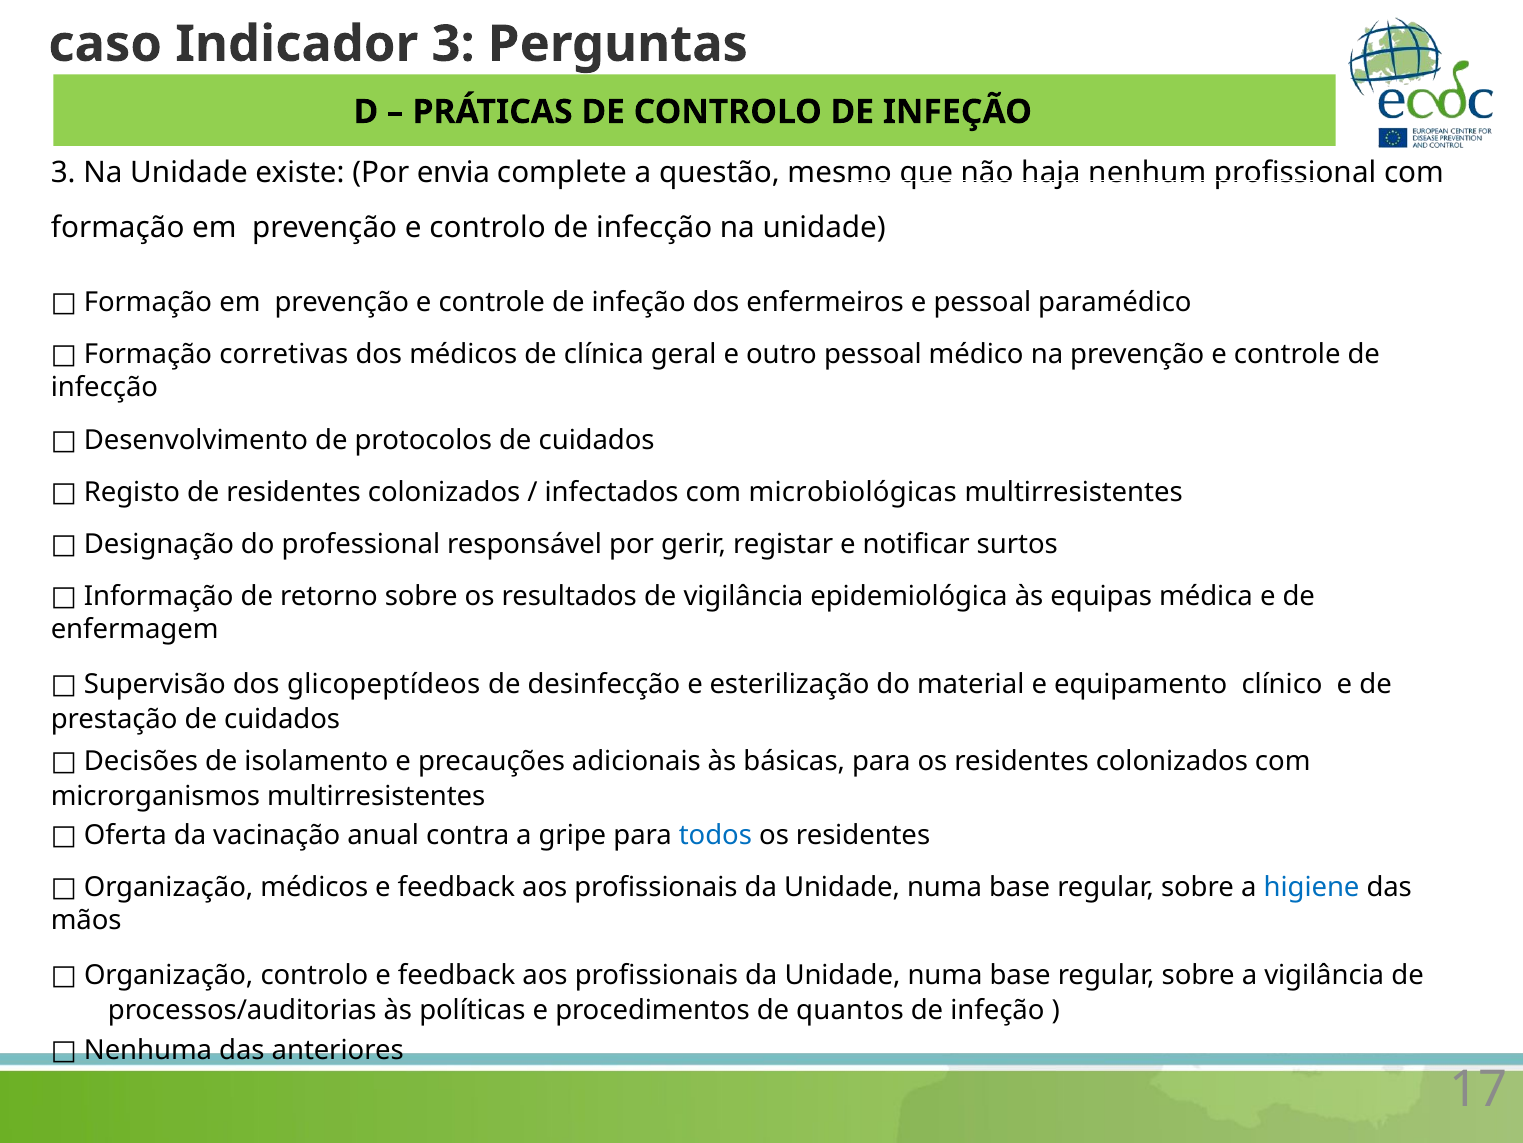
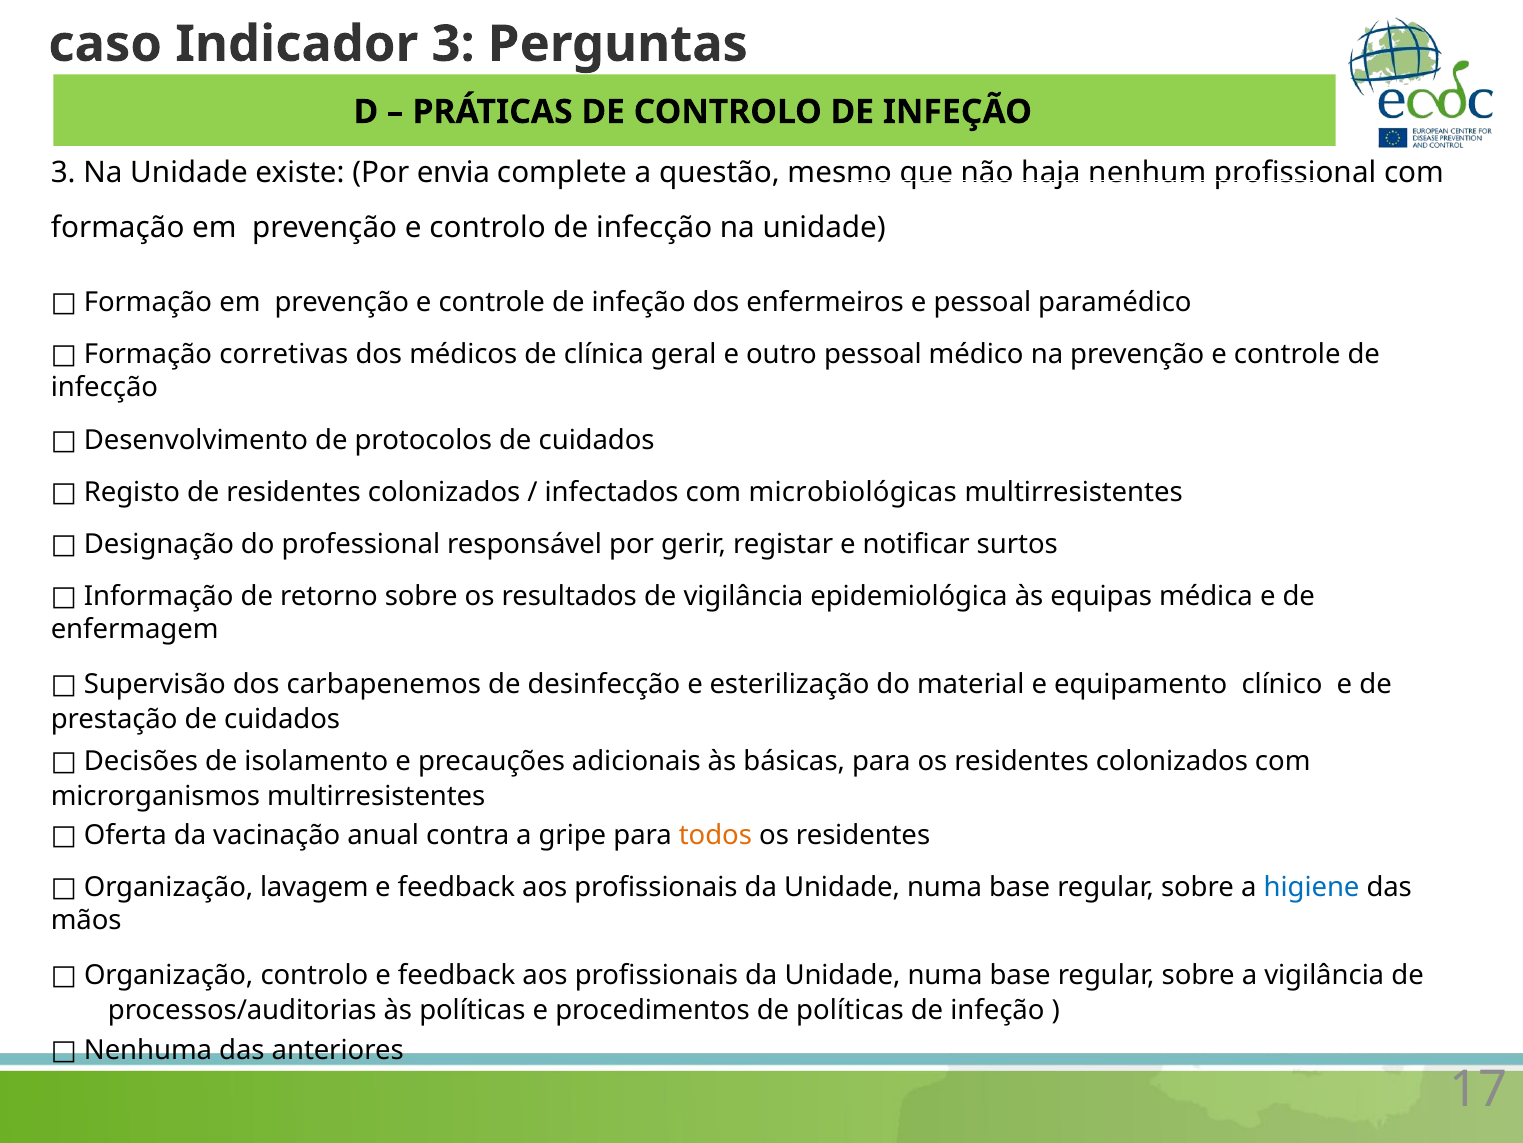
glicopeptídeos: glicopeptídeos -> carbapenemos (384, 683)
todos colour: blue -> orange (715, 835)
Organização médicos: médicos -> lavagem (314, 887)
de quantos: quantos -> políticas (850, 1010)
